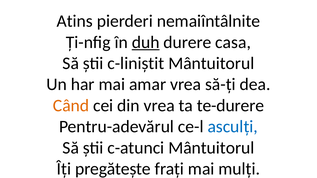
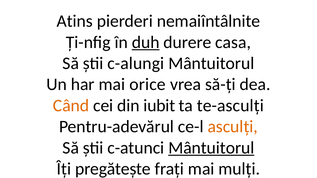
c-liniștit: c-liniștit -> c-alungi (136, 63)
amar: amar -> orice (148, 85)
din vrea: vrea -> iubit (159, 106)
te-durere: te-durere -> te-asculți (230, 106)
asculți colour: blue -> orange (233, 127)
Mântuitorul underline: none -> present (211, 148)
